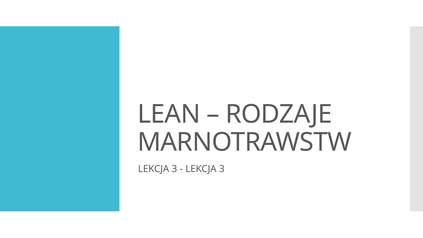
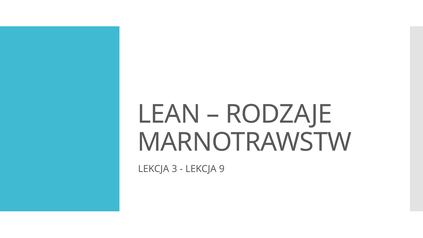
3: 3 -> 9 (222, 169)
